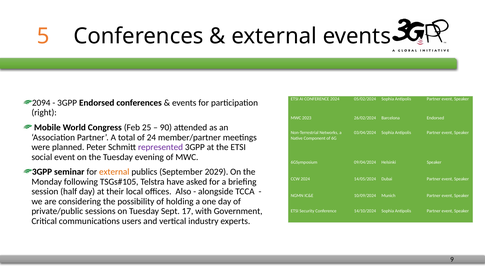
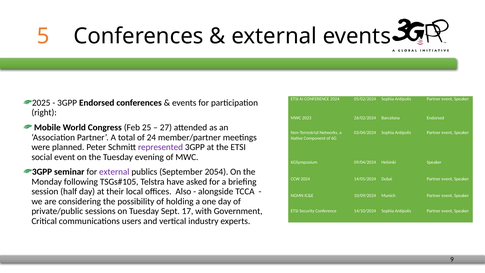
2094: 2094 -> 2025 (41, 103)
90: 90 -> 27 (166, 127)
external colour: orange -> purple (114, 172)
2029: 2029 -> 2054 (216, 172)
